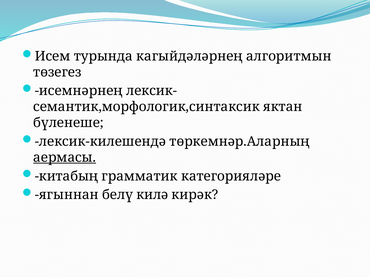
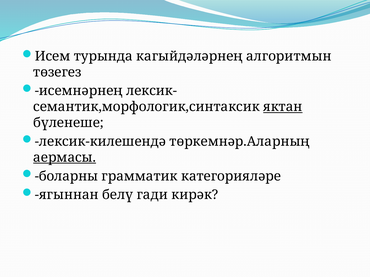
яктан underline: none -> present (283, 107)
китабың: китабың -> боларны (66, 176)
килә: килә -> гади (152, 195)
